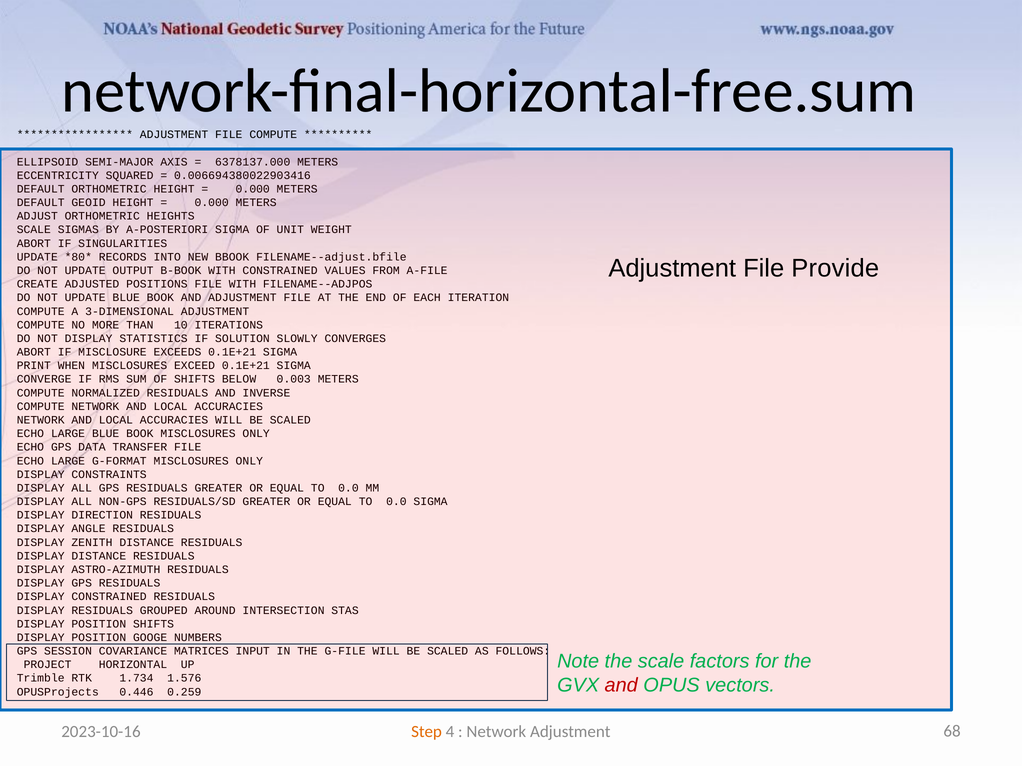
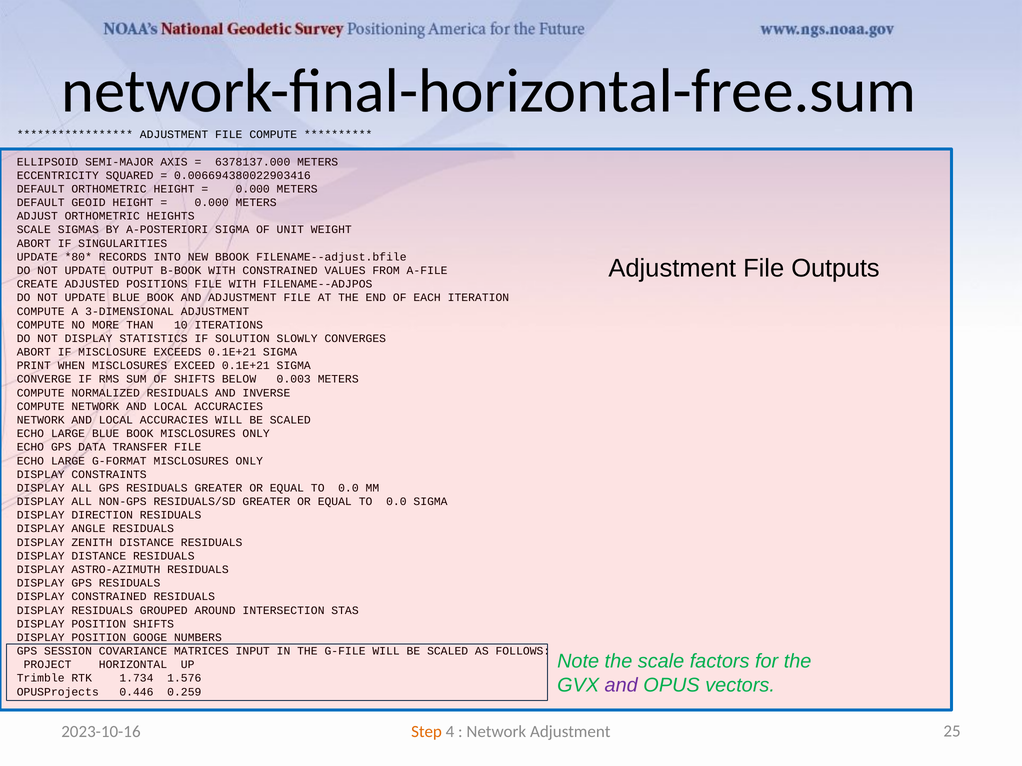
Provide: Provide -> Outputs (835, 269)
and colour: red -> purple (621, 686)
68: 68 -> 25 (952, 732)
